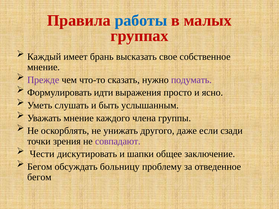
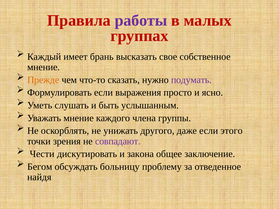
работы colour: blue -> purple (141, 21)
Прежде colour: purple -> orange (43, 80)
Формулировать идти: идти -> если (103, 93)
сзади: сзади -> этого (232, 131)
шапки: шапки -> закона (140, 154)
бегом: бегом -> найдя (39, 177)
